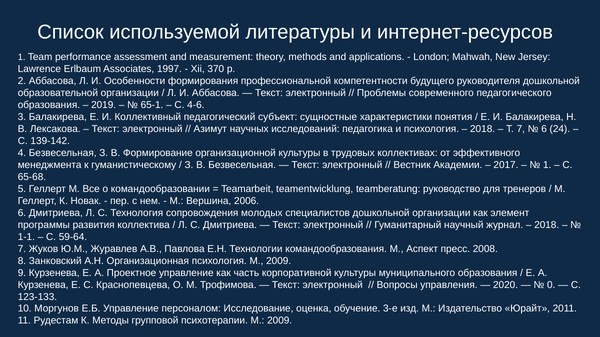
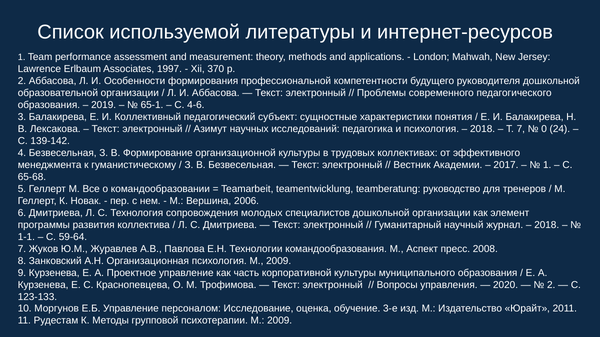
6: 6 -> 0 (544, 129)
0: 0 -> 2 (551, 285)
